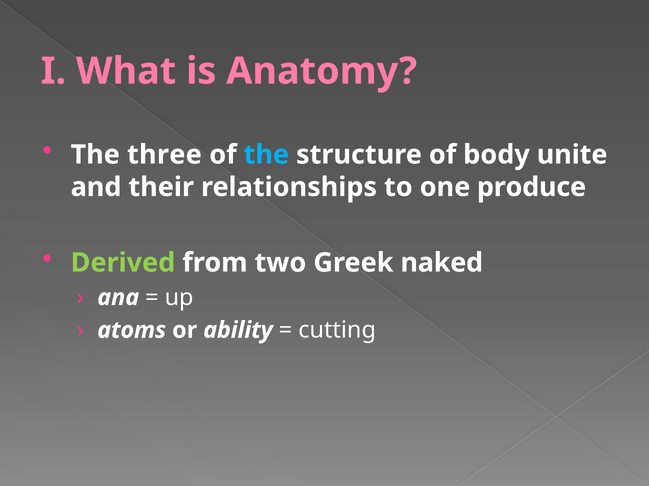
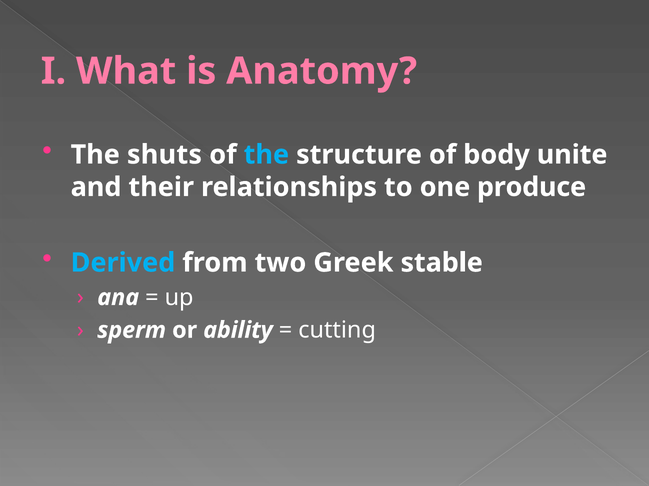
three: three -> shuts (164, 155)
Derived colour: light green -> light blue (123, 263)
naked: naked -> stable (442, 263)
atoms: atoms -> sperm (132, 331)
